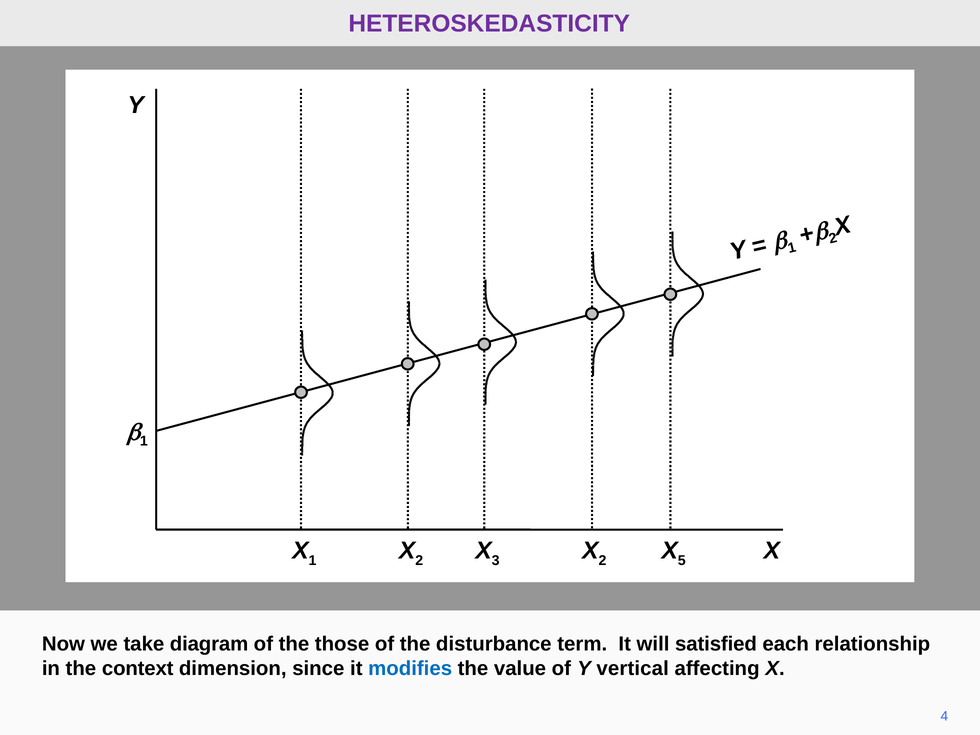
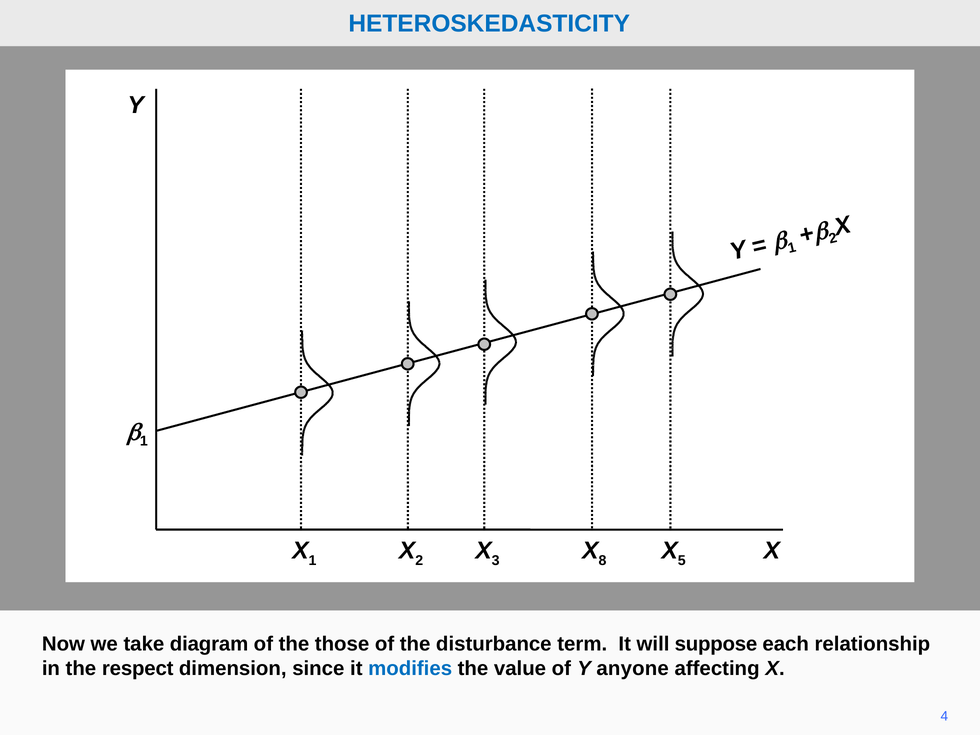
HETEROSKEDASTICITY colour: purple -> blue (489, 24)
2: 2 -> 8 (602, 560)
satisfied: satisfied -> suppose (716, 644)
context: context -> respect (138, 668)
vertical: vertical -> anyone (633, 668)
